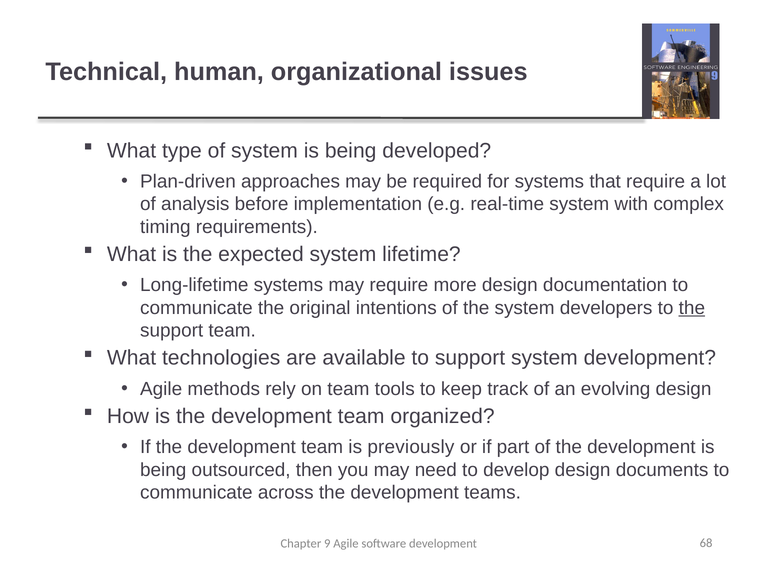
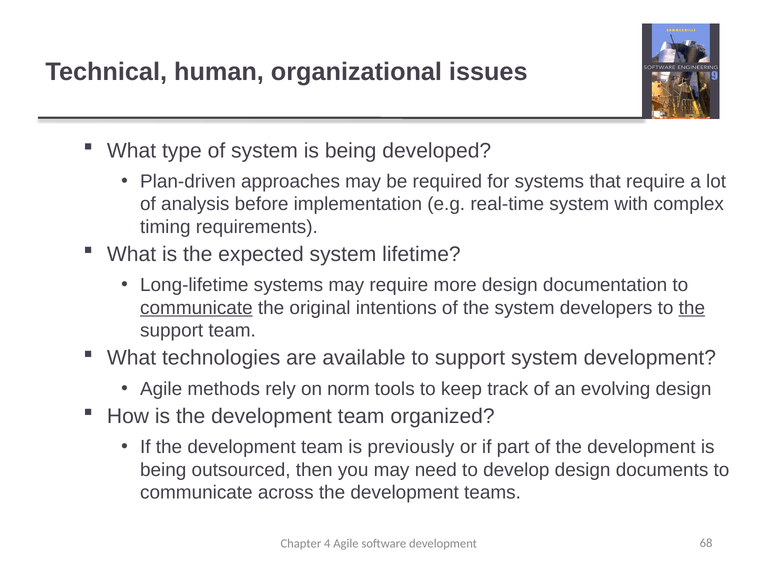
communicate underline: none -> present (196, 308)
on team: team -> norm (349, 389)
9: 9 -> 4 (327, 543)
